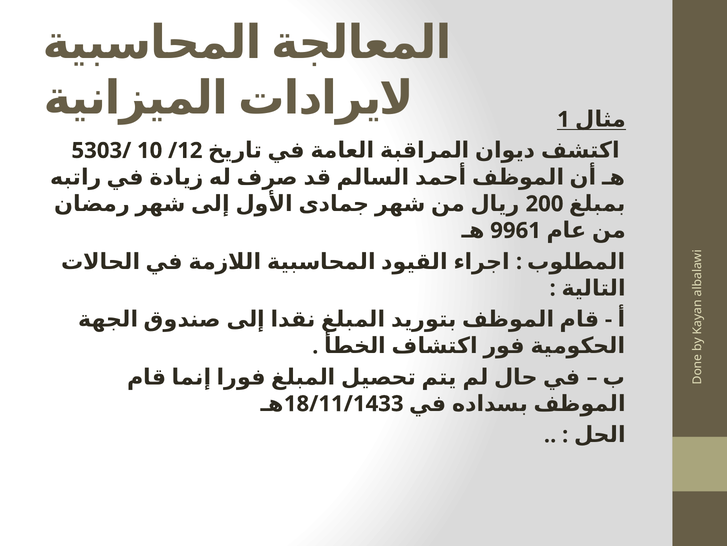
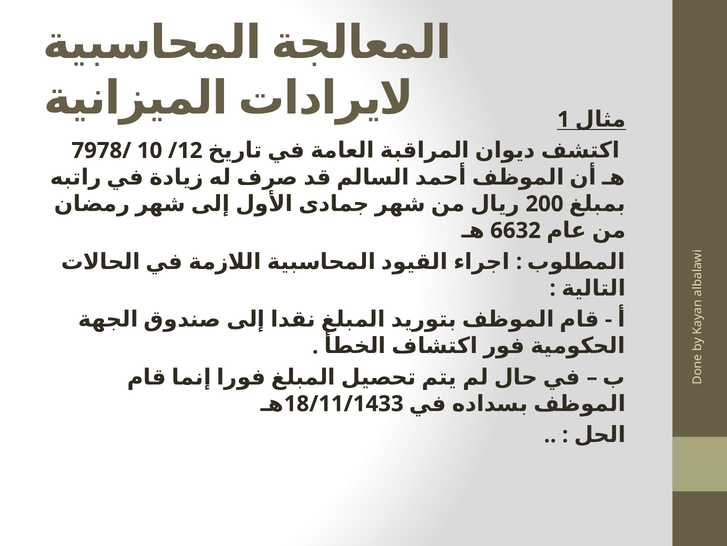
5303: 5303 -> 7978 (97, 150)
9961: 9961 -> 6632 (516, 230)
